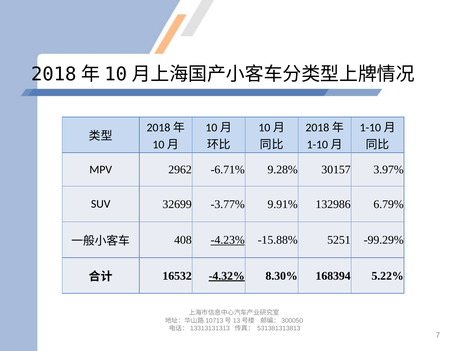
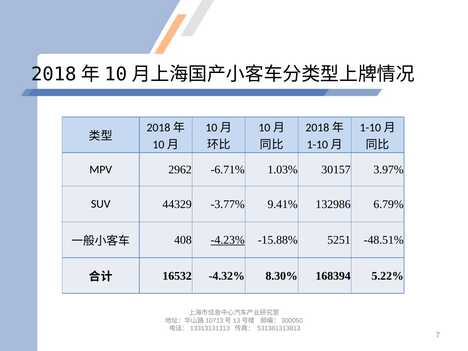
9.28%: 9.28% -> 1.03% (283, 170)
32699: 32699 -> 44329 (177, 204)
9.91%: 9.91% -> 9.41% (283, 204)
-99.29%: -99.29% -> -48.51% (384, 240)
-4.32% underline: present -> none (227, 276)
